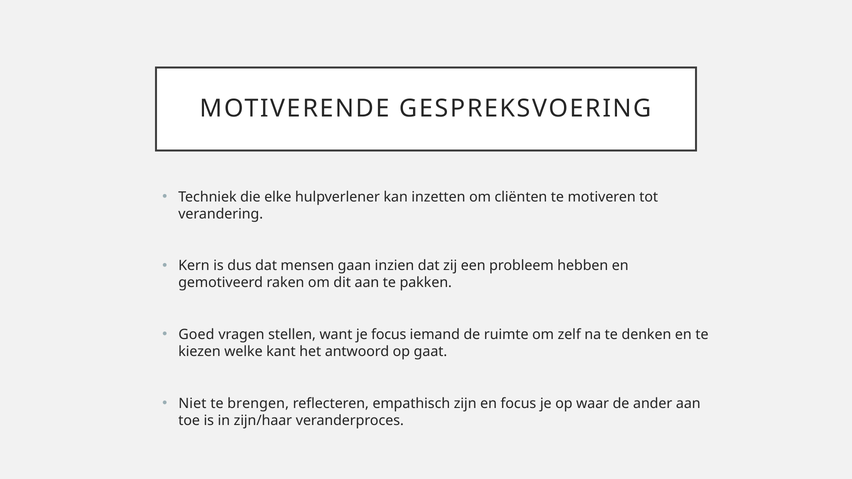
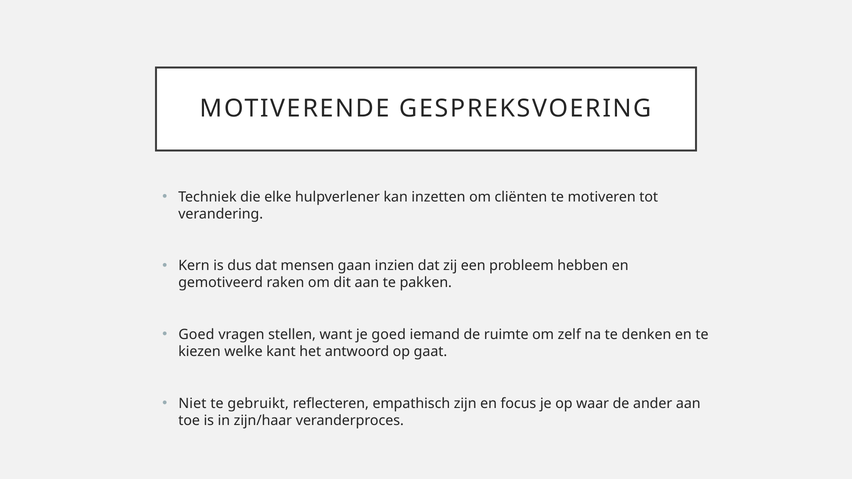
je focus: focus -> goed (389, 335)
brengen: brengen -> gebruikt (258, 404)
